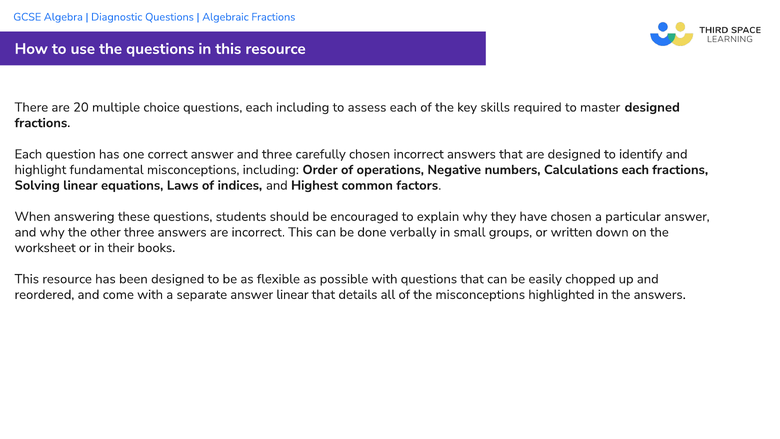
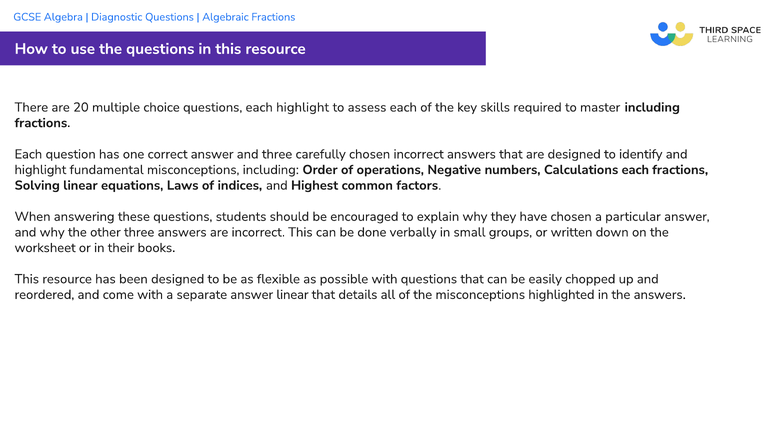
each including: including -> highlight (303, 107)
master designed: designed -> including (652, 107)
